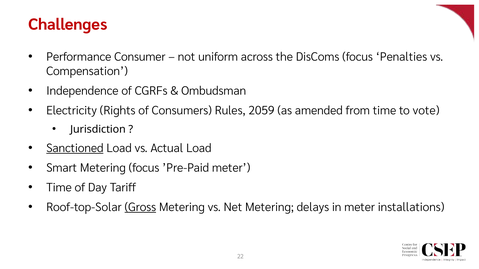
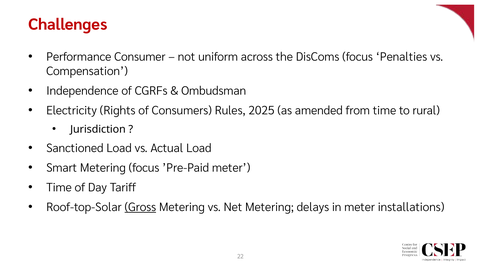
2059: 2059 -> 2025 (261, 111)
vote: vote -> rural (426, 111)
Sanctioned underline: present -> none (75, 149)
